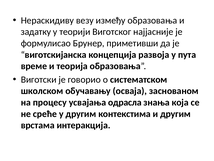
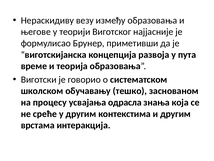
задатку: задатку -> његове (36, 32)
осваја: осваја -> тешко (130, 91)
